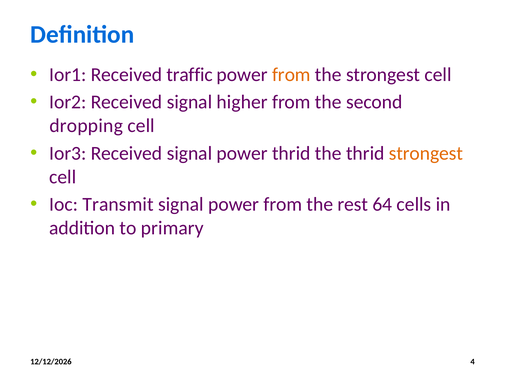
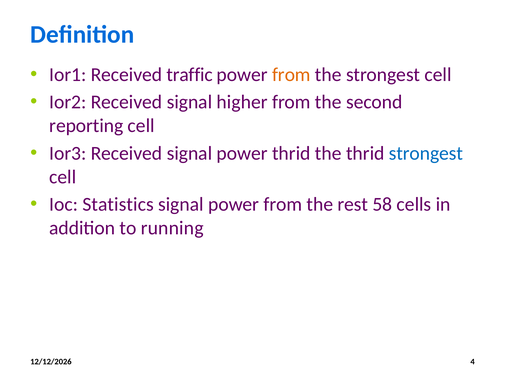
dropping: dropping -> reporting (86, 126)
strongest colour: orange -> blue (426, 153)
Transmit: Transmit -> Statistics (118, 204)
64: 64 -> 58 (382, 204)
primary: primary -> running (172, 228)
